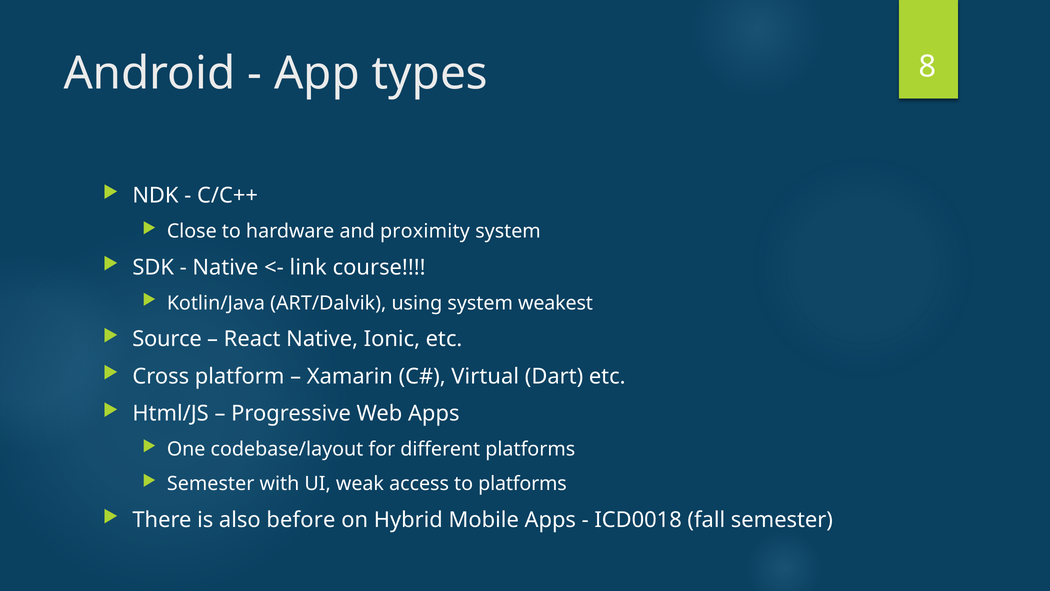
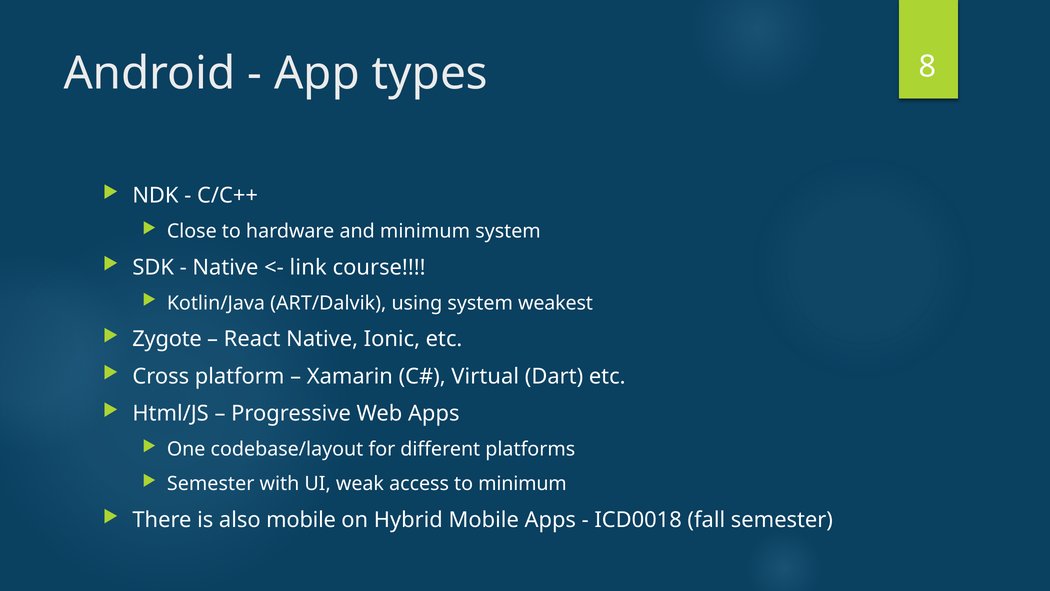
and proximity: proximity -> minimum (425, 231)
Source: Source -> Zygote (167, 339)
to platforms: platforms -> minimum (522, 484)
also before: before -> mobile (301, 520)
